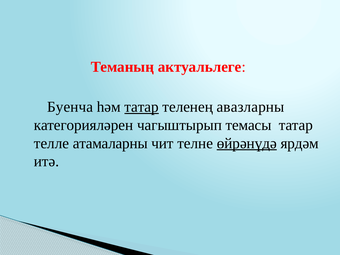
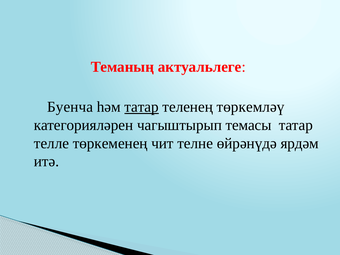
авазларны: авазларны -> төркемләү (251, 107)
атамаларны: атамаларны -> төркеменең (110, 143)
өйрәнүдә underline: present -> none (247, 143)
